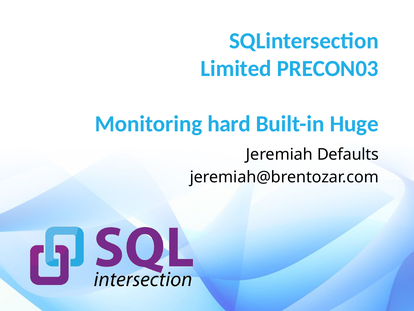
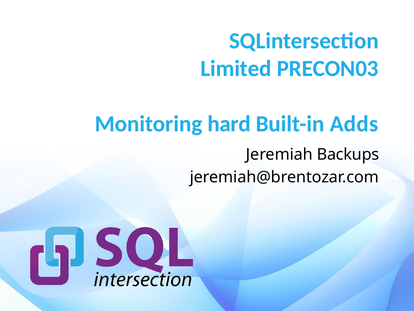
Huge: Huge -> Adds (354, 124)
Defaults: Defaults -> Backups (348, 154)
